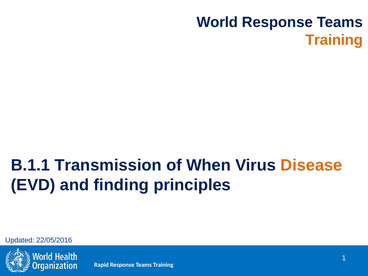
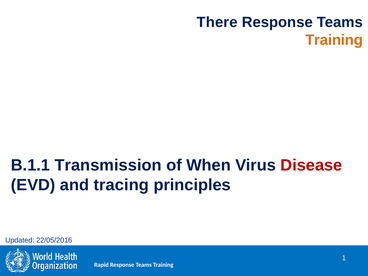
World: World -> There (217, 22)
Disease colour: orange -> red (311, 165)
finding: finding -> tracing (121, 185)
